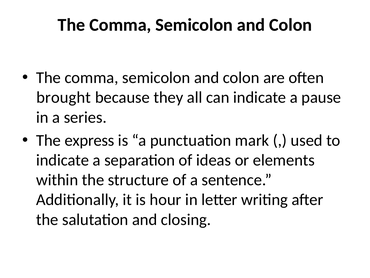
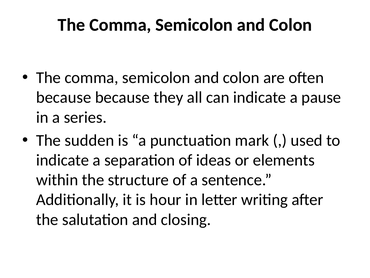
brought: brought -> because (64, 97)
express: express -> sudden (89, 140)
